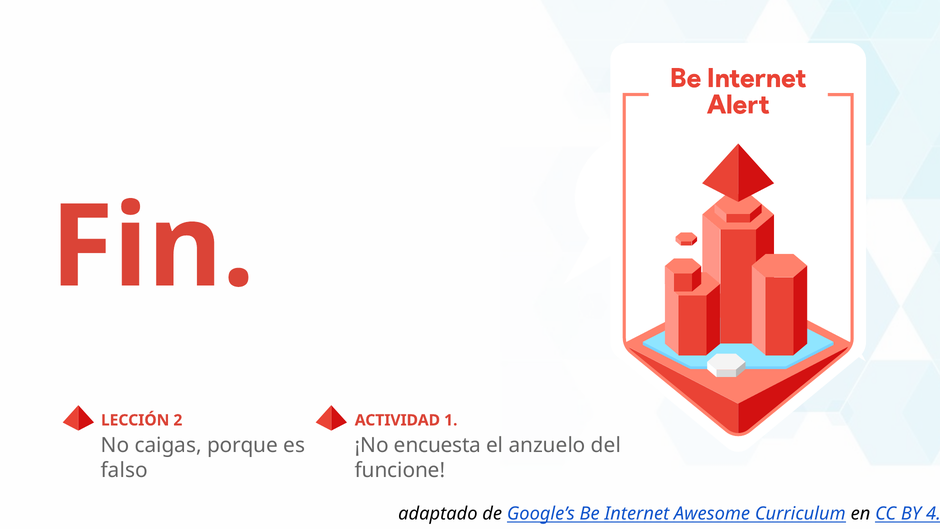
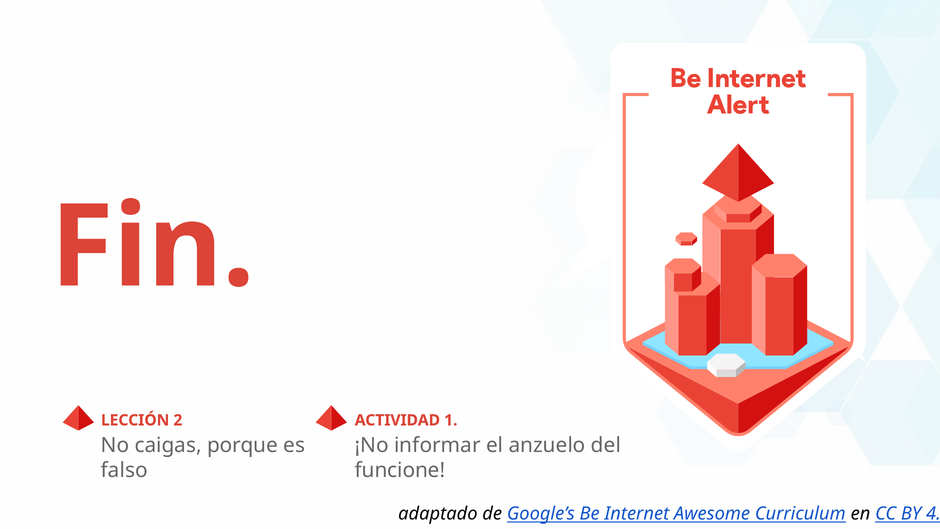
encuesta: encuesta -> informar (437, 445)
